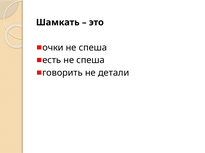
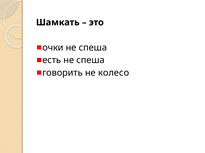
детали: детали -> колесо (114, 73)
